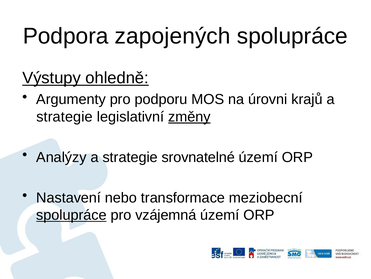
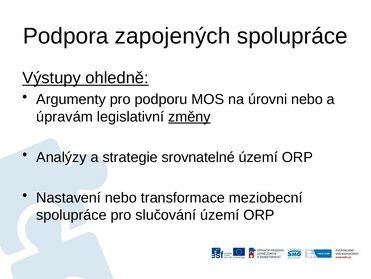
úrovni krajů: krajů -> nebo (307, 99)
strategie: strategie -> úpravám (65, 116)
spolupráce underline: present -> none (71, 215)
vzájemná: vzájemná -> slučování (166, 215)
